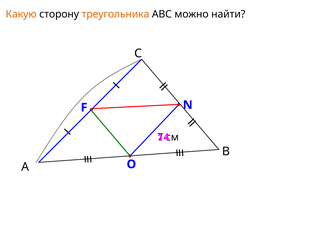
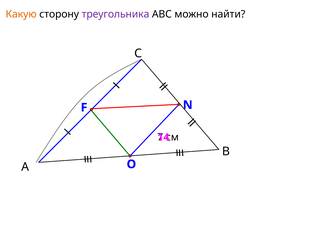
треугольника colour: orange -> purple (116, 14)
